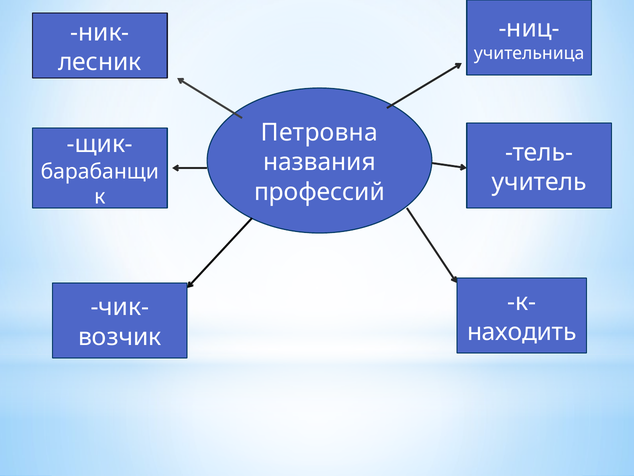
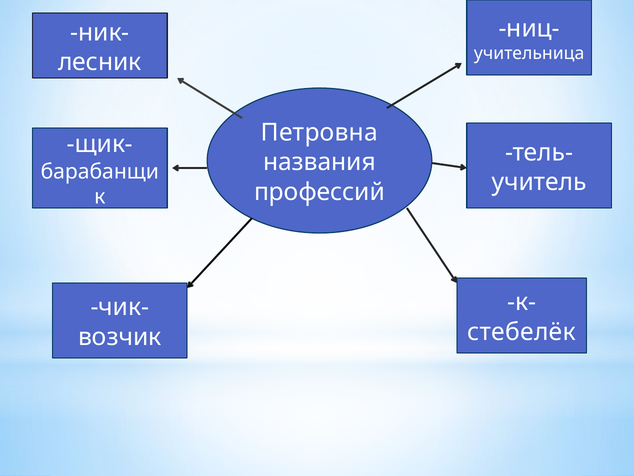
находить: находить -> стебелёк (522, 332)
